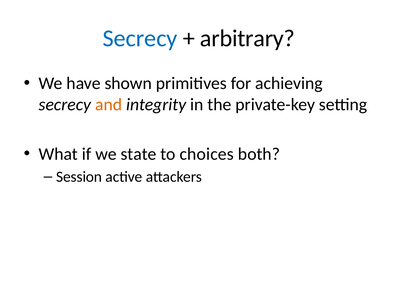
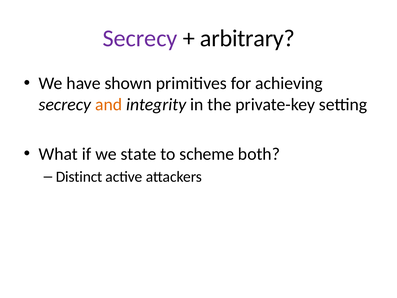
Secrecy colour: blue -> purple (140, 38)
choices: choices -> scheme (207, 154)
Session: Session -> Distinct (79, 177)
